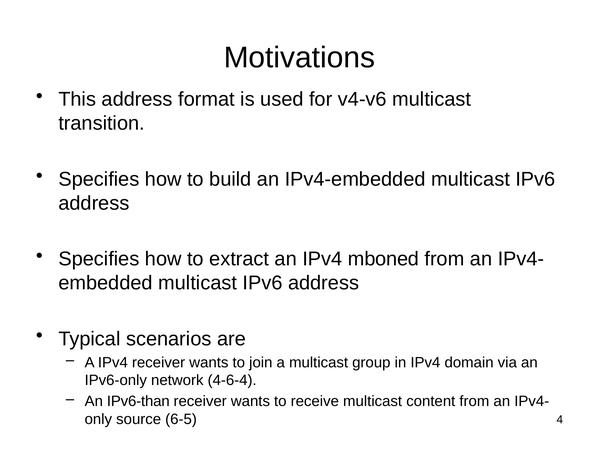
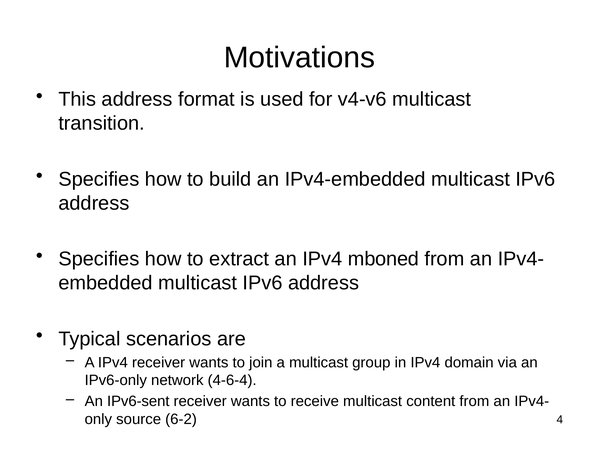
IPv6-than: IPv6-than -> IPv6-sent (138, 402)
6-5: 6-5 -> 6-2 (181, 420)
